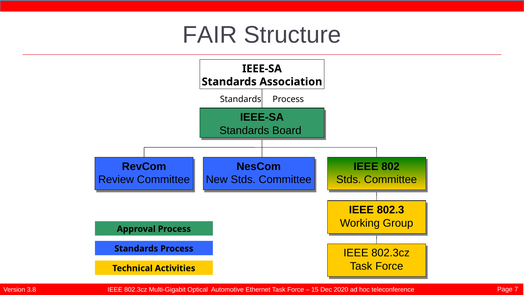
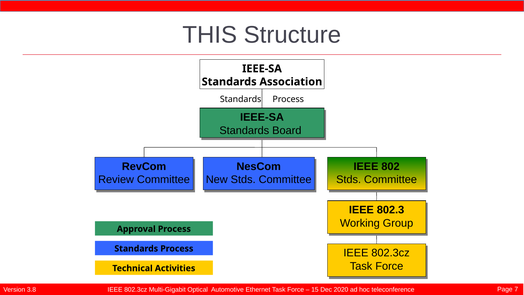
FAIR: FAIR -> THIS (210, 35)
